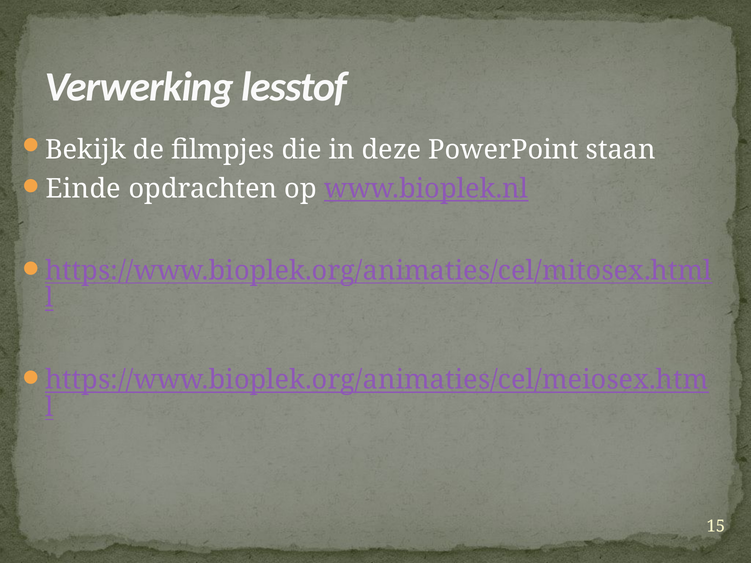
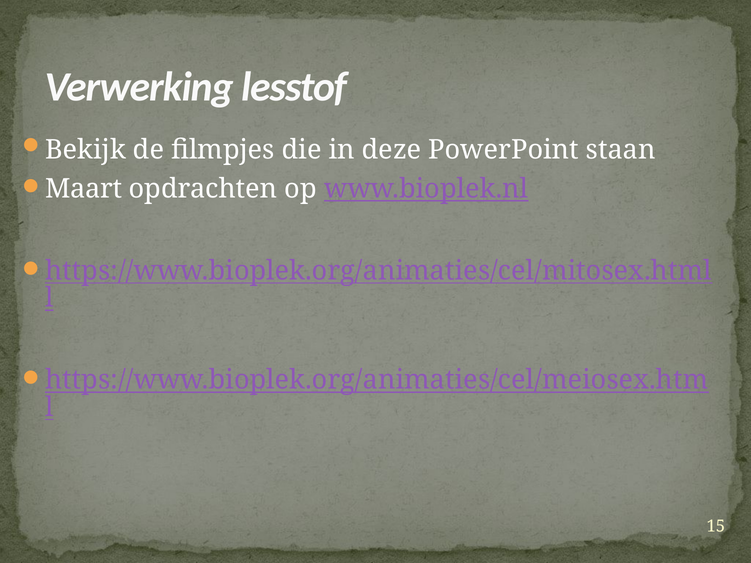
Einde: Einde -> Maart (84, 189)
